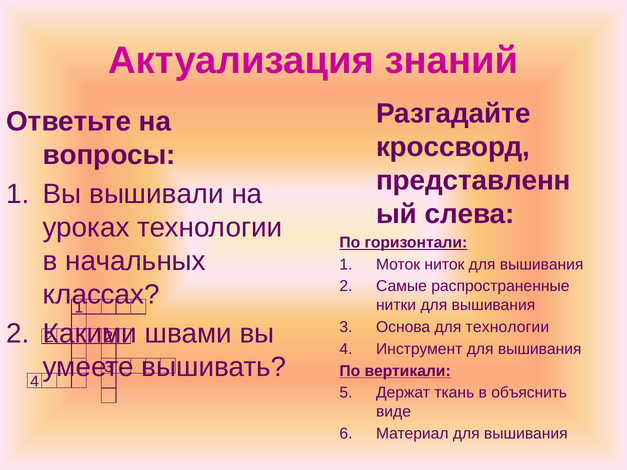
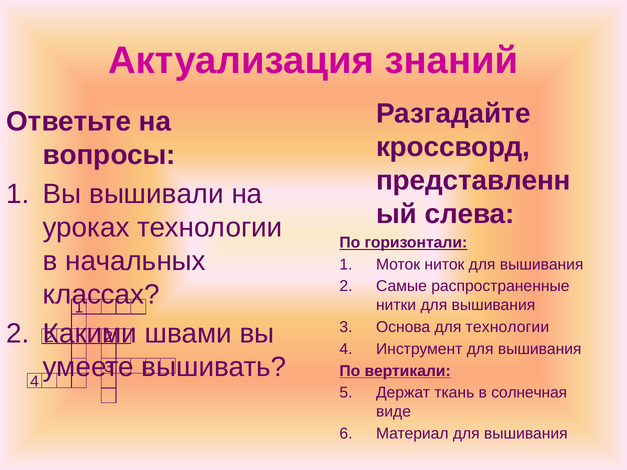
объяснить: объяснить -> солнечная (529, 393)
